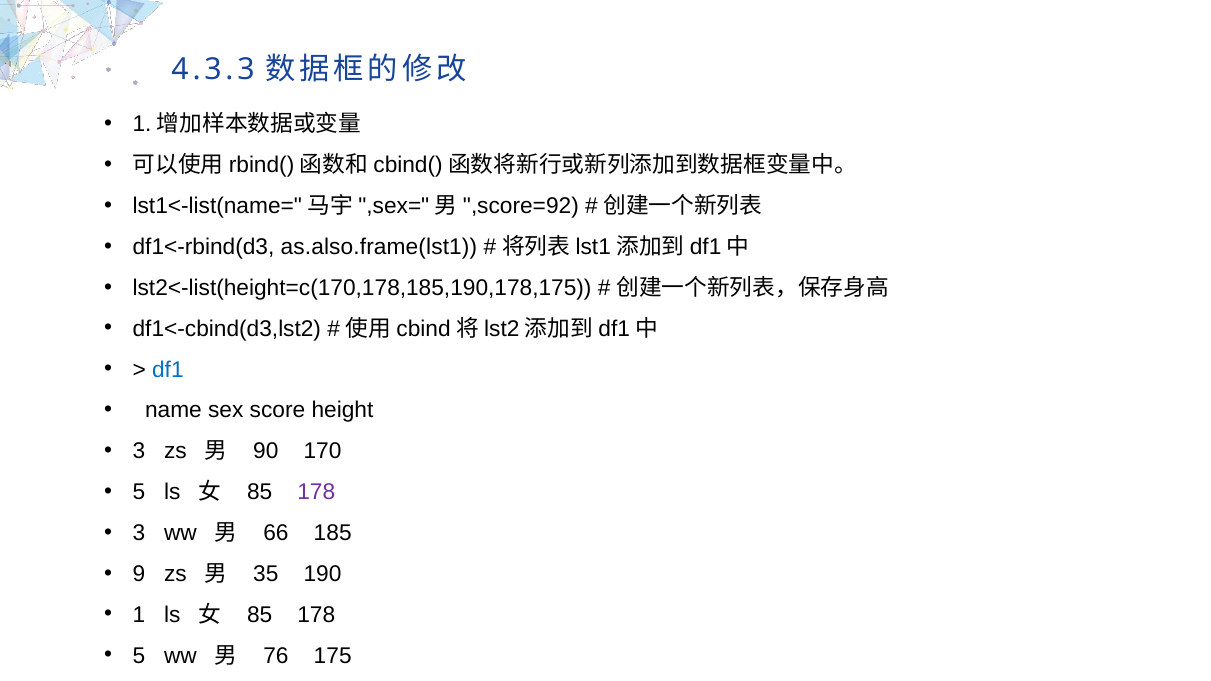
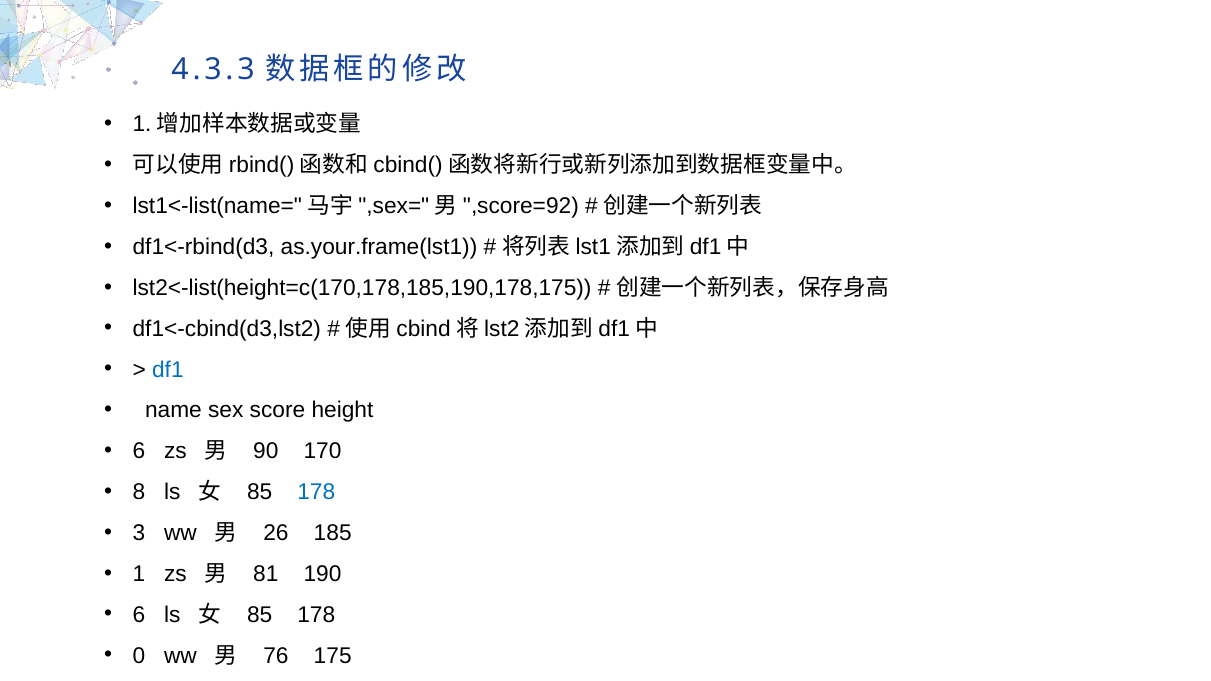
as.also.frame(lst1: as.also.frame(lst1 -> as.your.frame(lst1 (379, 247)
3: 3 -> 6 (139, 451)
5: 5 -> 8 (139, 492)
178 colour: purple -> blue (316, 492)
66: 66 -> 26 (276, 533)
9: 9 -> 1 (139, 574)
35: 35 -> 81 (266, 574)
1: 1 -> 6 (139, 615)
5: 5 -> 0 (139, 656)
